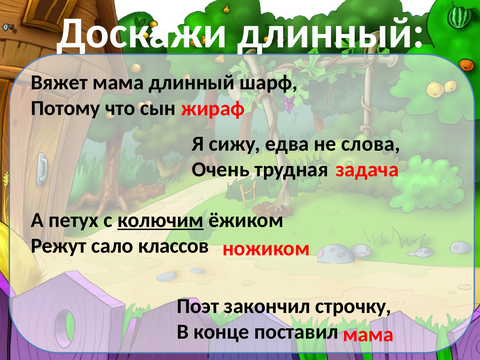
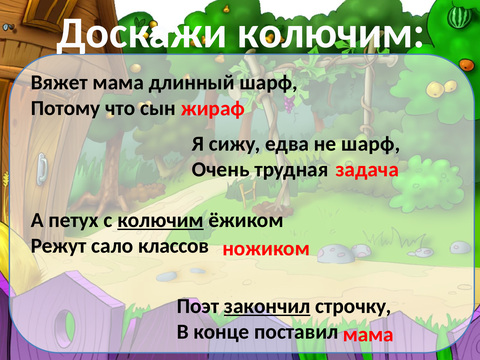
Доскажи длинный: длинный -> колючим (331, 33)
не слова: слова -> шарф (371, 144)
закончил underline: none -> present (267, 306)
